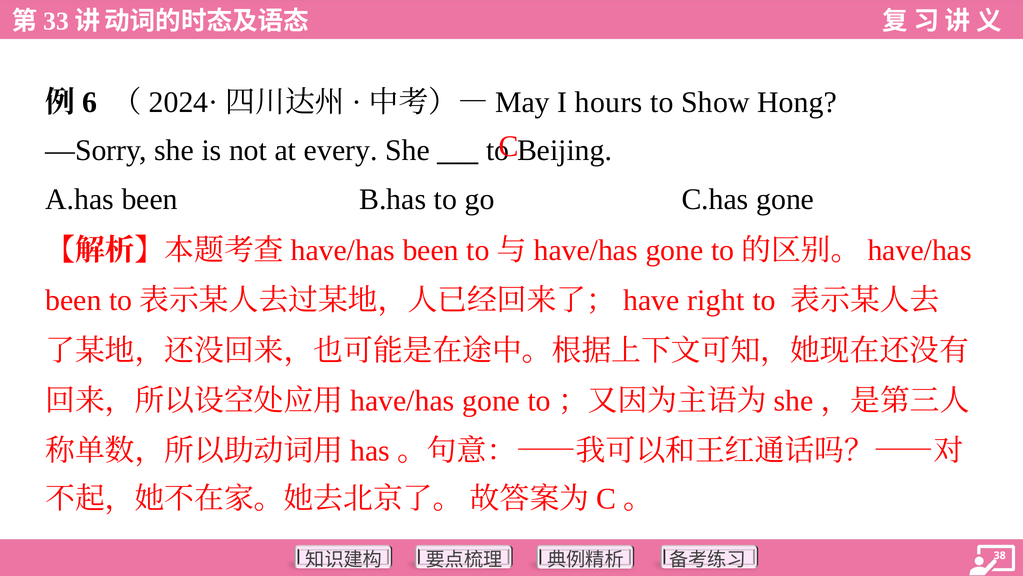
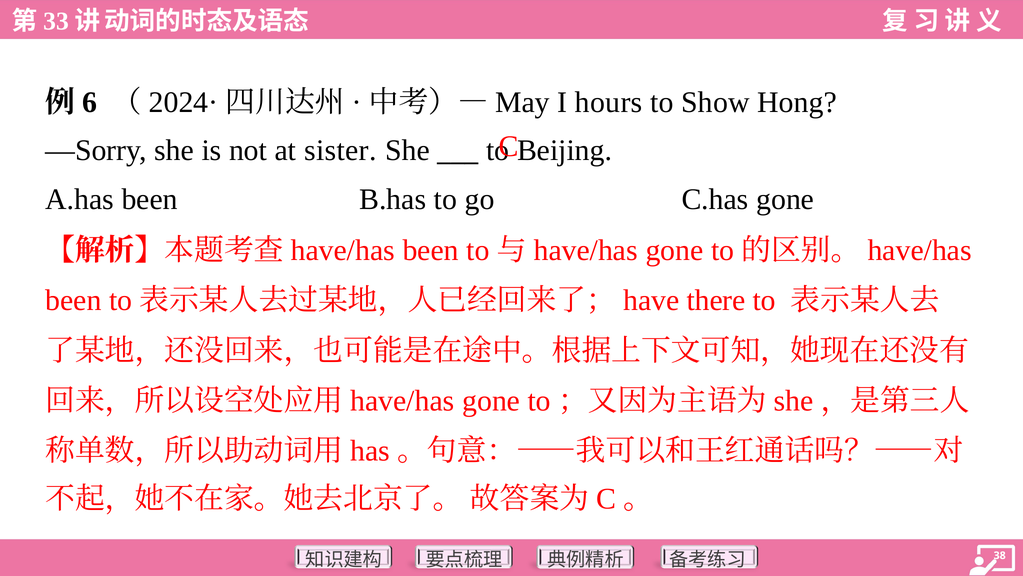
every: every -> sister (341, 150)
right: right -> there (716, 300)
